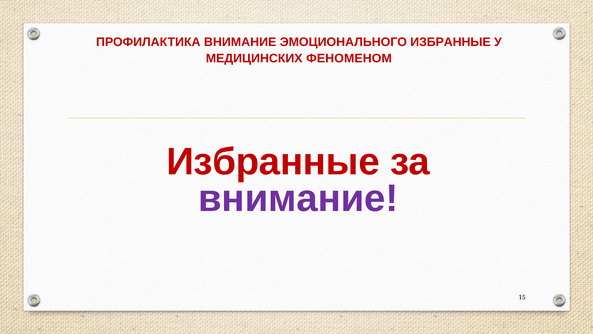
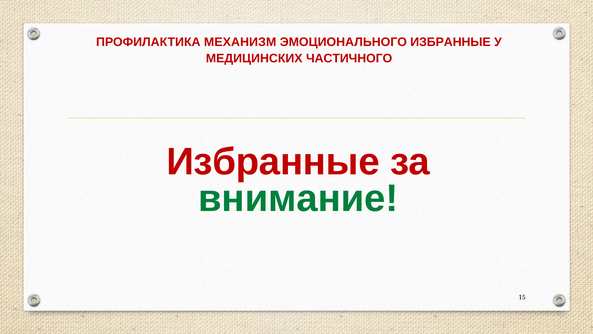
ПРОФИЛАКТИКА ВНИМАНИЕ: ВНИМАНИЕ -> МЕХАНИЗМ (240, 42)
ФЕНОМЕНОМ: ФЕНОМЕНОМ -> ЧАСТИЧНОГО (349, 58)
внимание colour: purple -> green (298, 198)
